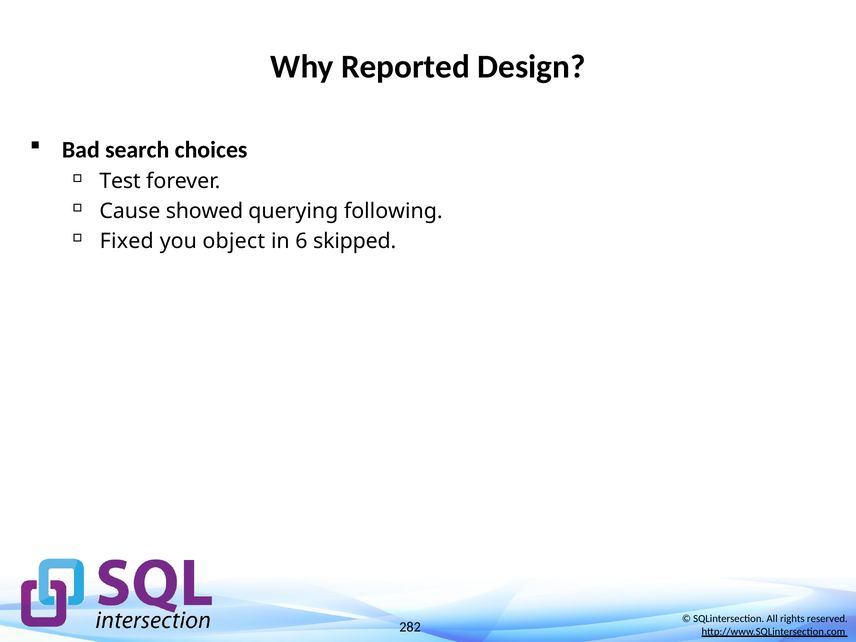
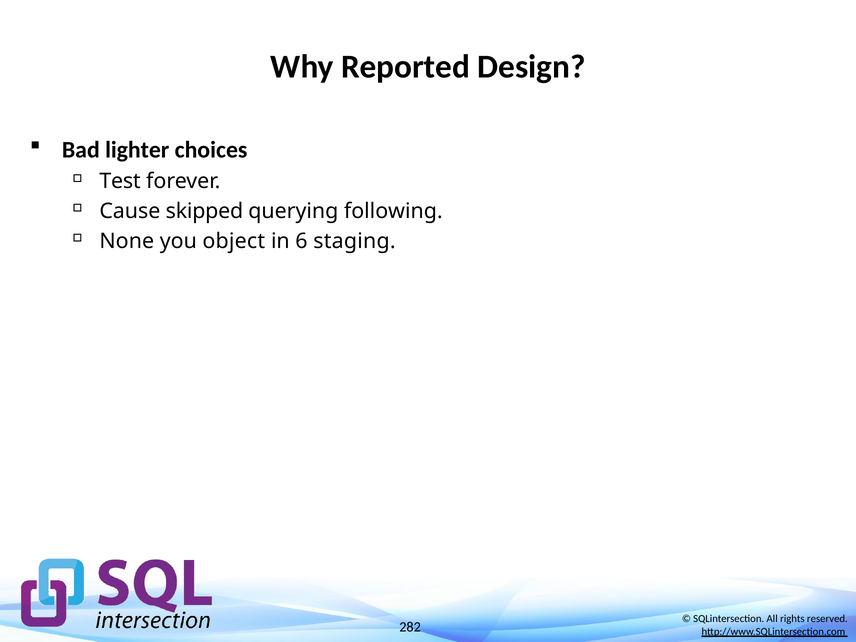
search: search -> lighter (137, 150)
showed: showed -> skipped (204, 211)
Fixed: Fixed -> None (127, 241)
skipped: skipped -> staging (354, 241)
